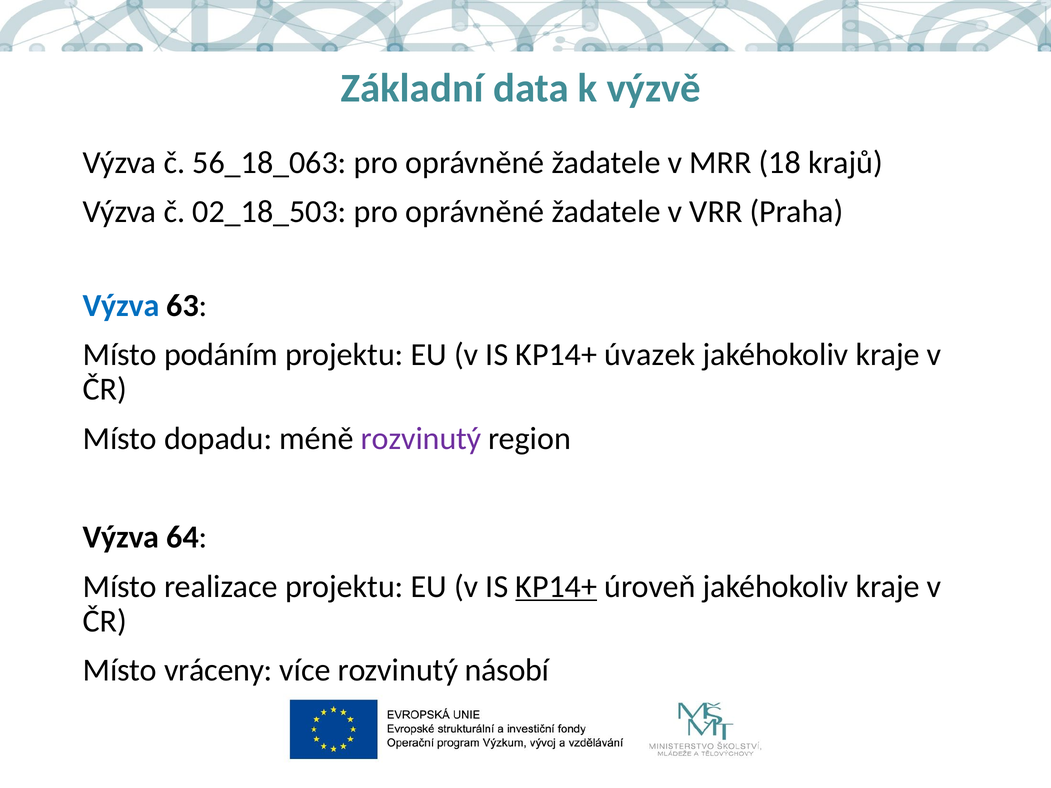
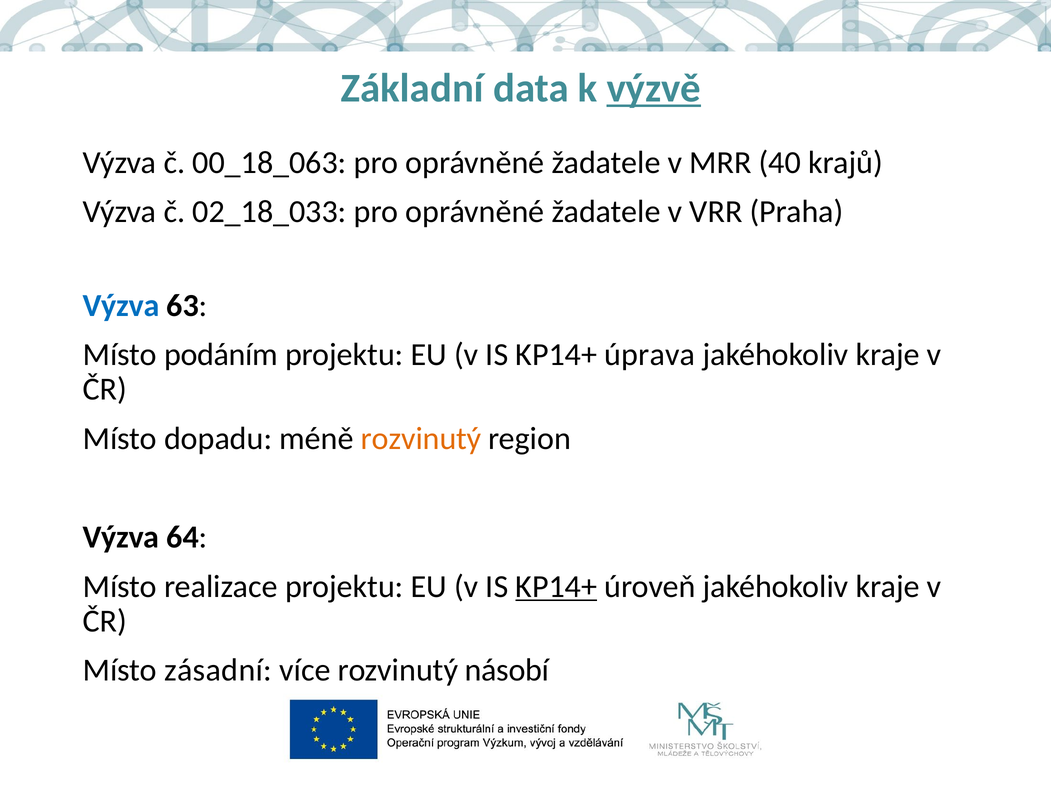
výzvě underline: none -> present (654, 88)
56_18_063: 56_18_063 -> 00_18_063 (269, 162)
18: 18 -> 40 (780, 162)
02_18_503: 02_18_503 -> 02_18_033 (269, 212)
úvazek: úvazek -> úprava (650, 355)
rozvinutý colour: purple -> orange (421, 439)
vráceny: vráceny -> zásadní (218, 671)
